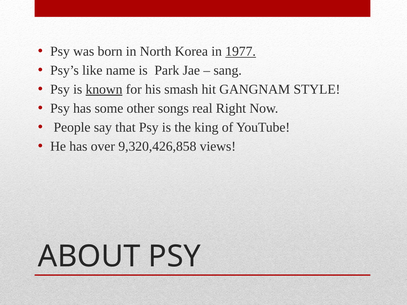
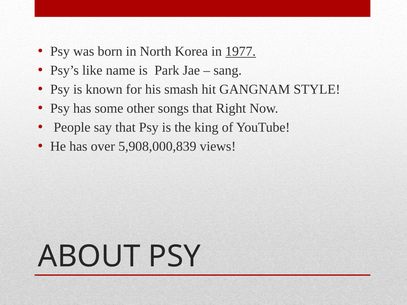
known underline: present -> none (104, 89)
songs real: real -> that (202, 108)
9,320,426,858: 9,320,426,858 -> 5,908,000,839 (157, 146)
